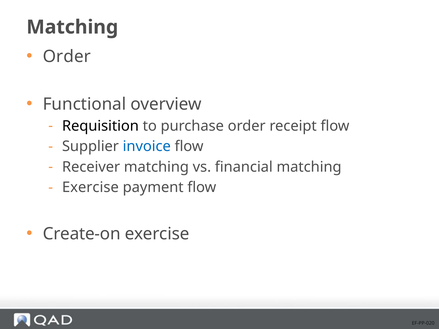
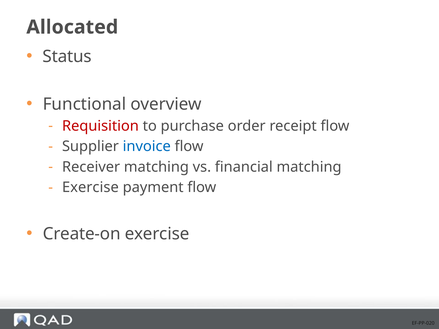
Matching: Matching -> Allocated (72, 27)
Order: Order -> Status (67, 56)
Requisition colour: black -> red (100, 126)
